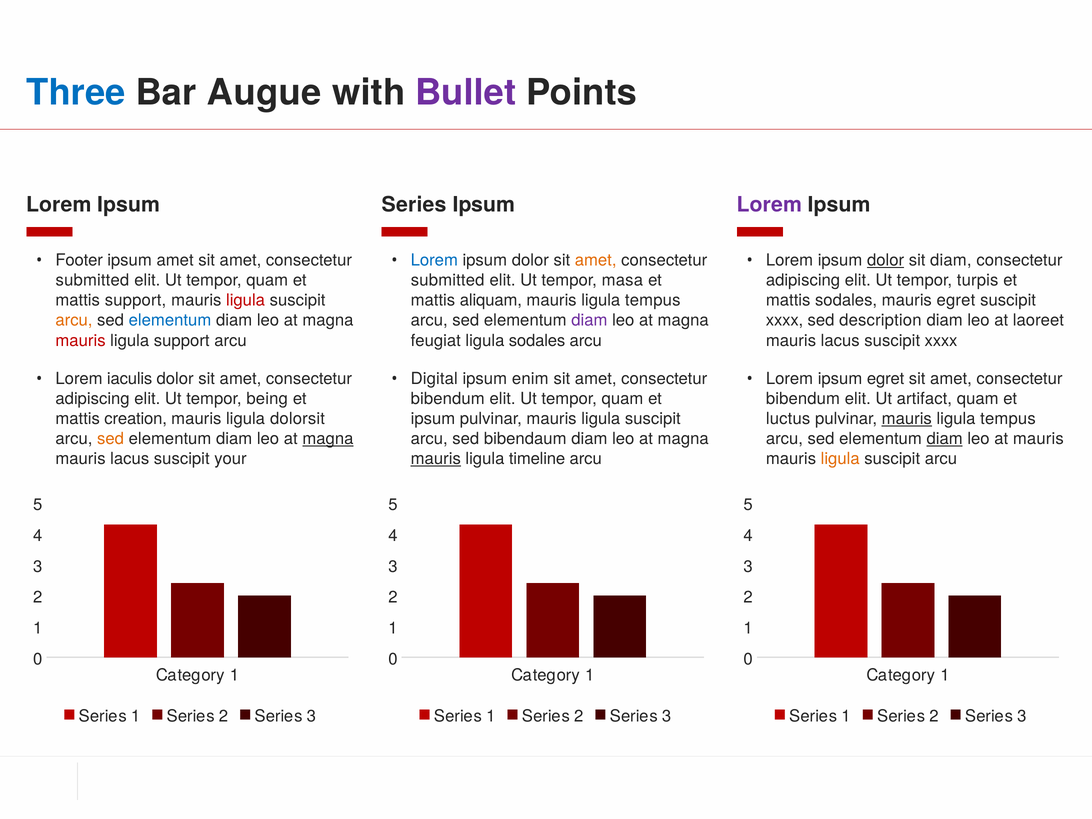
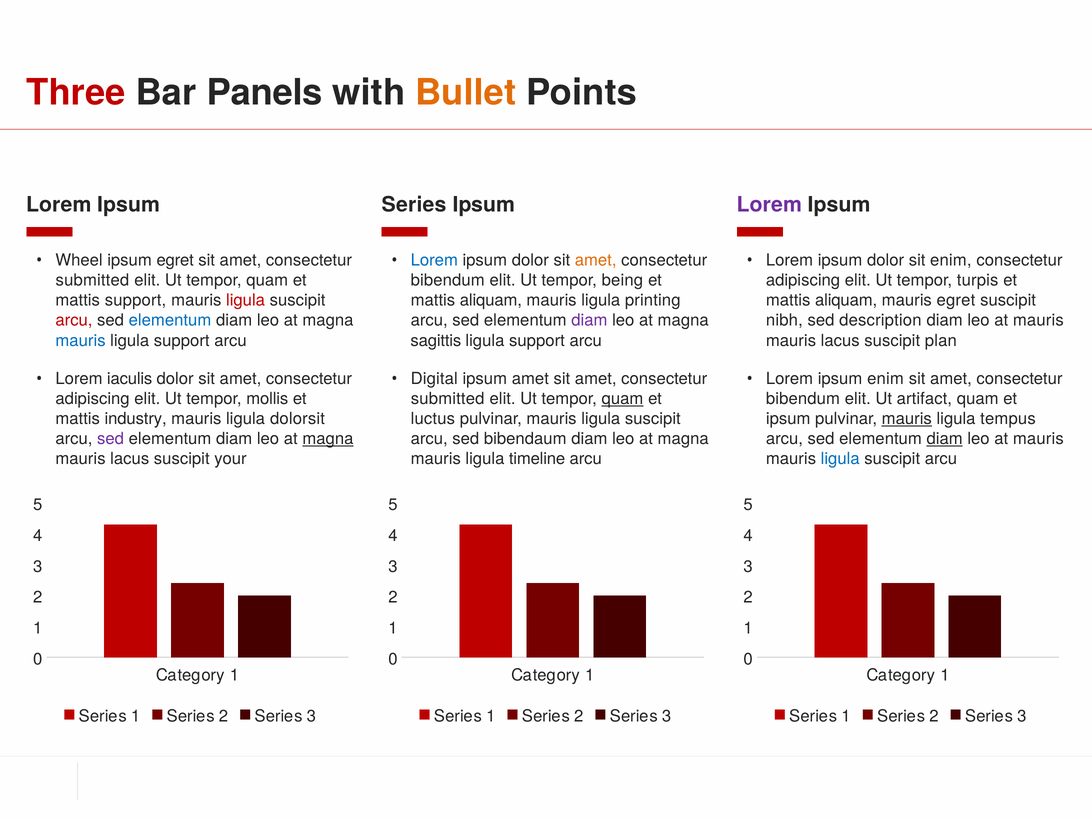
Three colour: blue -> red (76, 93)
Augue: Augue -> Panels (265, 93)
Bullet colour: purple -> orange (466, 93)
Footer: Footer -> Wheel (79, 260)
ipsum amet: amet -> egret (175, 260)
dolor underline: present -> none (886, 260)
sit diam: diam -> enim (951, 260)
submitted: submitted -> bibendum (448, 280)
masa: masa -> being (622, 280)
tempus: tempus -> printing (653, 300)
sodales: sodales -> aliquam (846, 300)
arcu colour: orange -> red (74, 320)
xxxx: xxxx -> nibh (784, 320)
laoreet: laoreet -> mauris (1038, 320)
mauris colour: red -> blue (81, 340)
feugiat: feugiat -> sagittis (436, 340)
sodales: sodales -> support (537, 340)
xxxx: xxxx -> plan (941, 340)
ipsum enim: enim -> amet (530, 379)
ipsum egret: egret -> enim (886, 379)
being: being -> mollis (267, 399)
bibendum: bibendum -> submitted (448, 399)
quam underline: none -> present (622, 399)
creation: creation -> industry (136, 419)
ipsum: ipsum -> luctus (433, 419)
luctus: luctus -> ipsum (788, 419)
sed colour: orange -> purple (111, 439)
mauris underline: present -> none (436, 459)
ligula colour: orange -> blue (840, 459)
